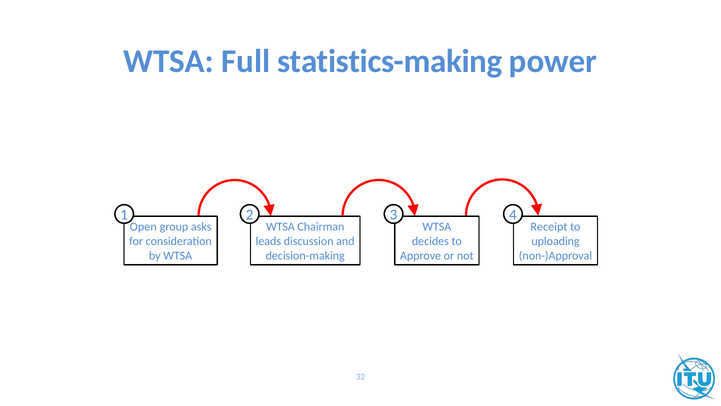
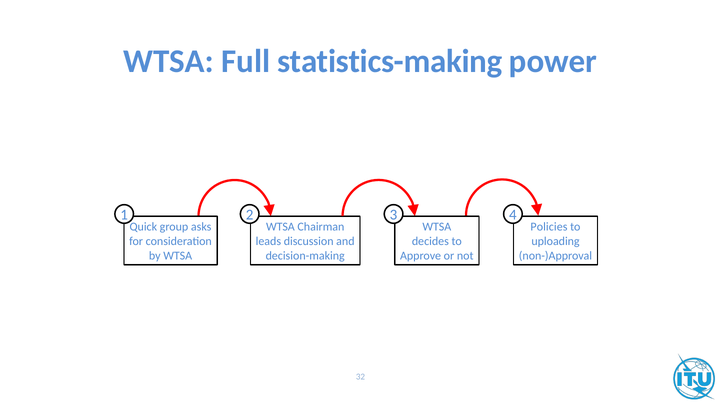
Open: Open -> Quick (143, 227)
Receipt: Receipt -> Policies (549, 227)
